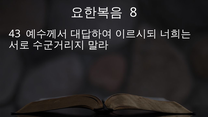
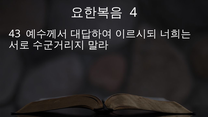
8: 8 -> 4 (133, 13)
